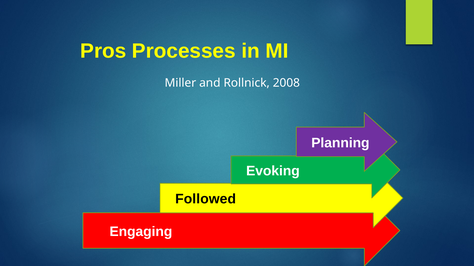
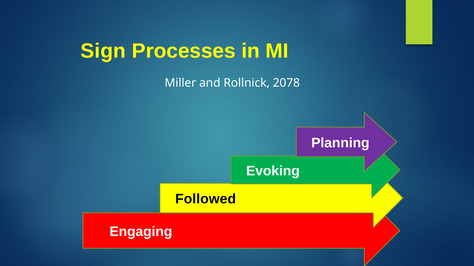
Pros: Pros -> Sign (103, 51)
2008: 2008 -> 2078 (286, 83)
